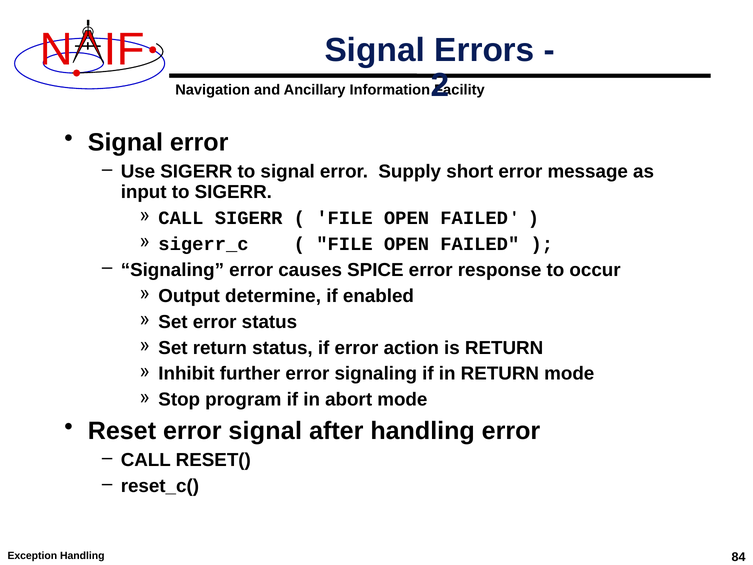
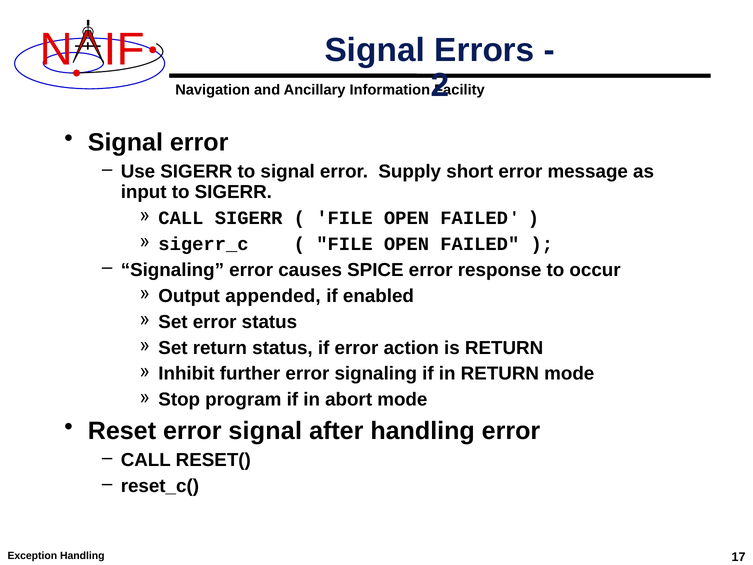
determine: determine -> appended (273, 296)
84: 84 -> 17 (739, 557)
